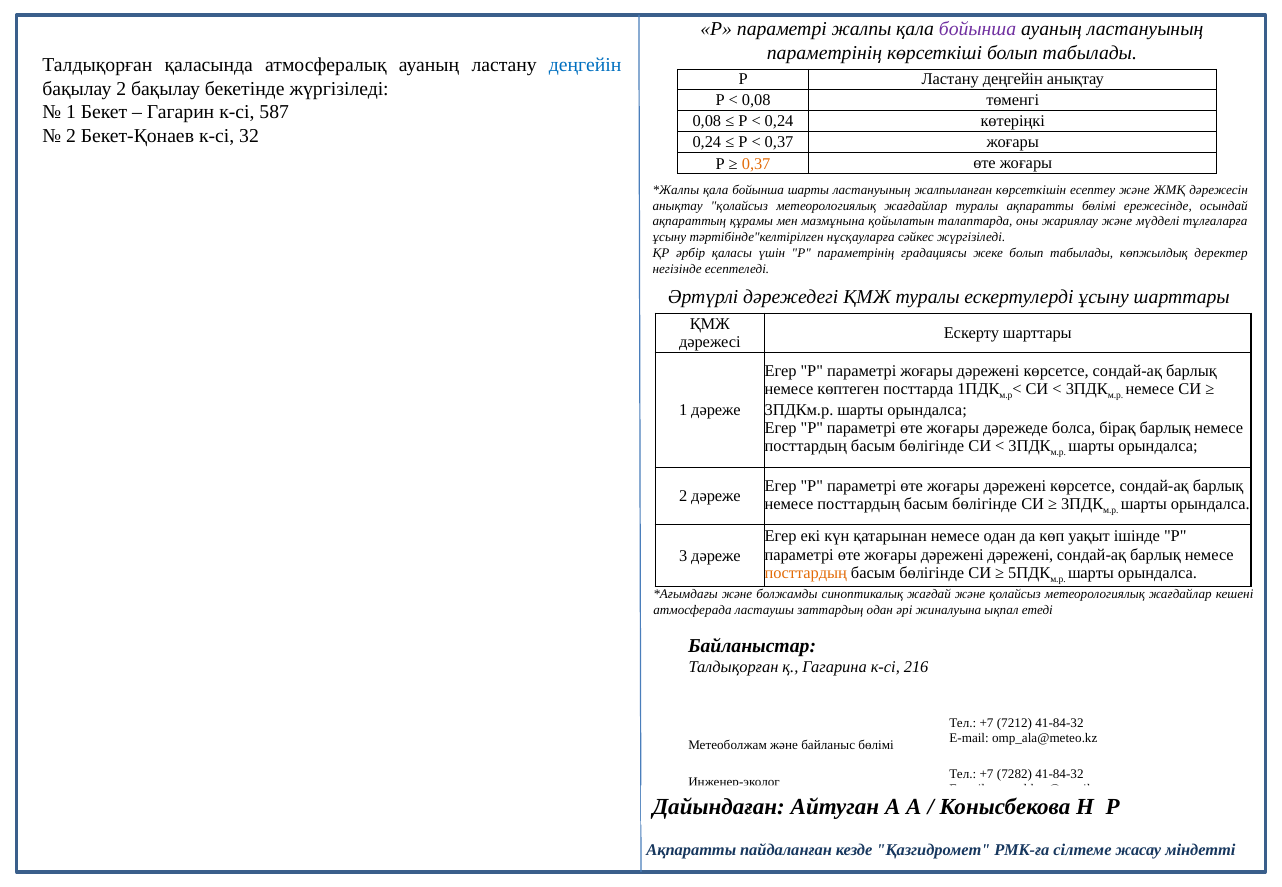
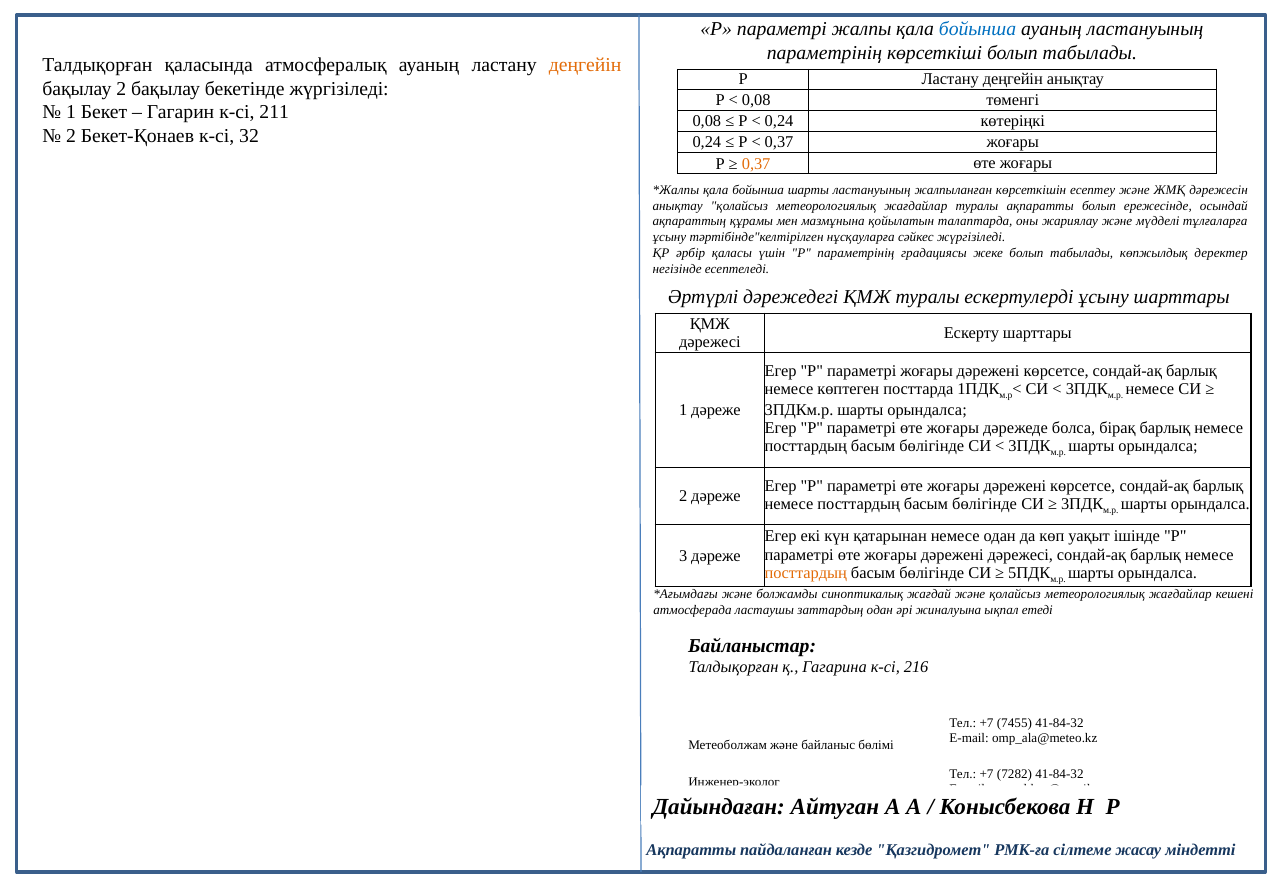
бойынша colour: purple -> blue (978, 29)
деңгейін colour: blue -> orange (585, 65)
587: 587 -> 211 (274, 113)
ақпаратты бөлімі: бөлімі -> болып (1099, 206)
дәрежені дәрежені: дәрежені -> дәрежесі (1020, 555)
7212: 7212 -> 7455 (1014, 724)
